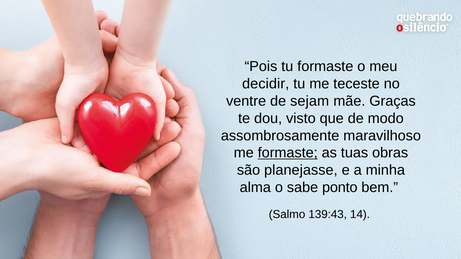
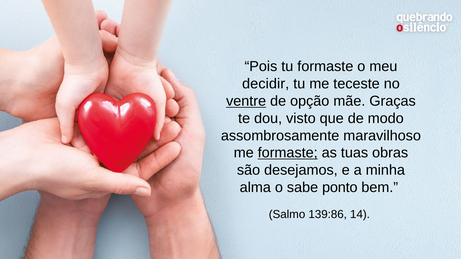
ventre underline: none -> present (246, 101)
sejam: sejam -> opção (310, 101)
planejasse: planejasse -> desejamos (301, 170)
139:43: 139:43 -> 139:86 (328, 215)
